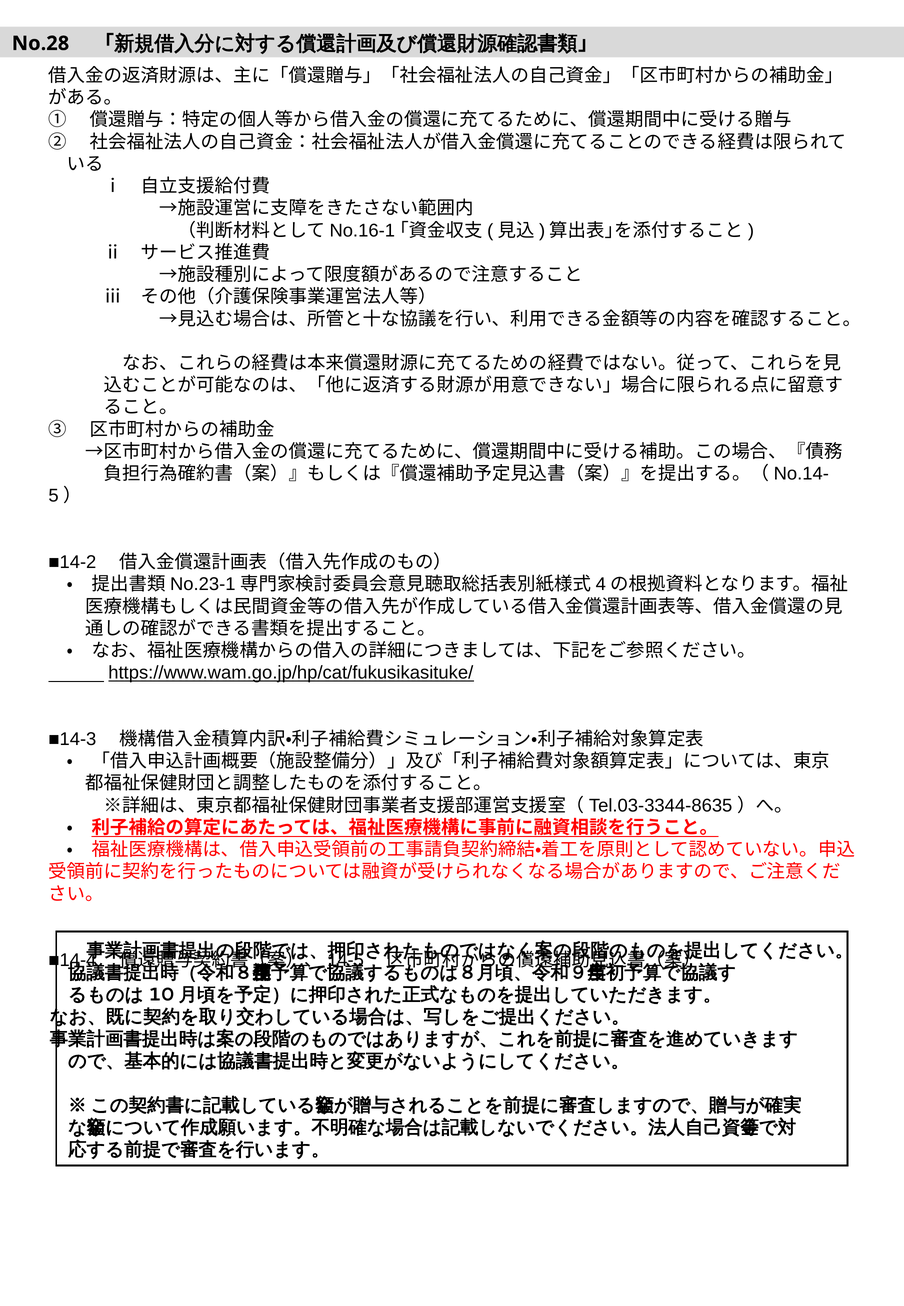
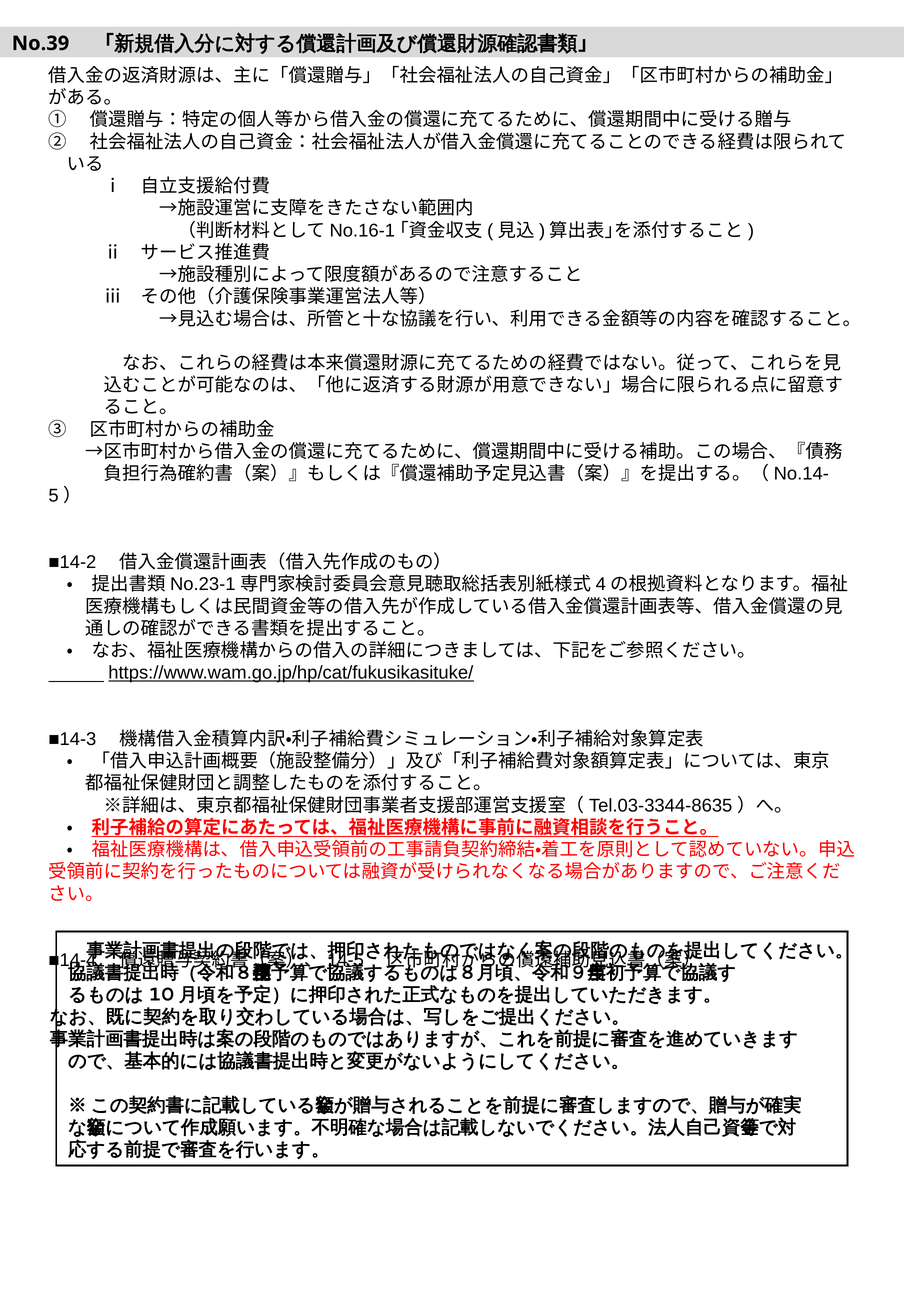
No.28: No.28 -> No.39 (41, 43)
